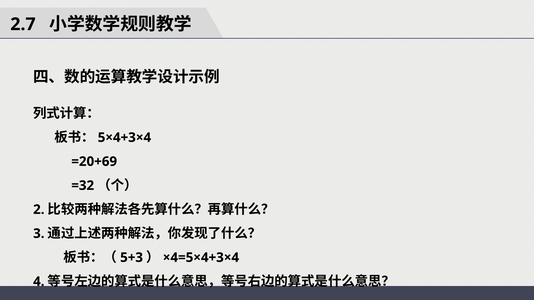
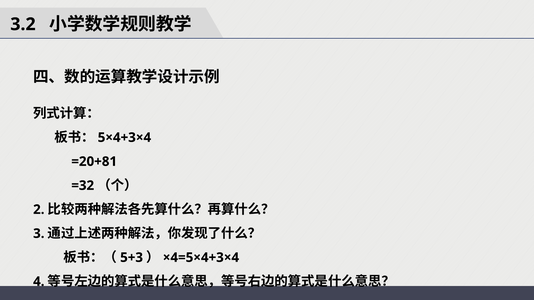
2.7: 2.7 -> 3.2 (23, 24)
=20+69: =20+69 -> =20+81 (94, 162)
